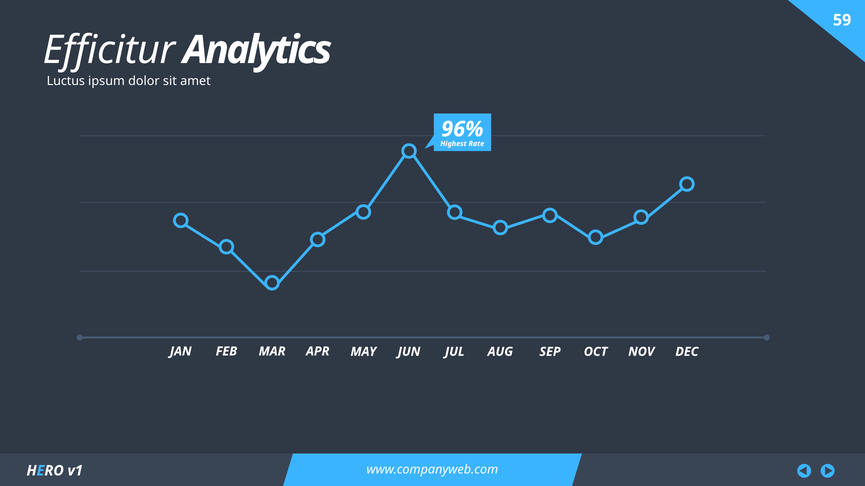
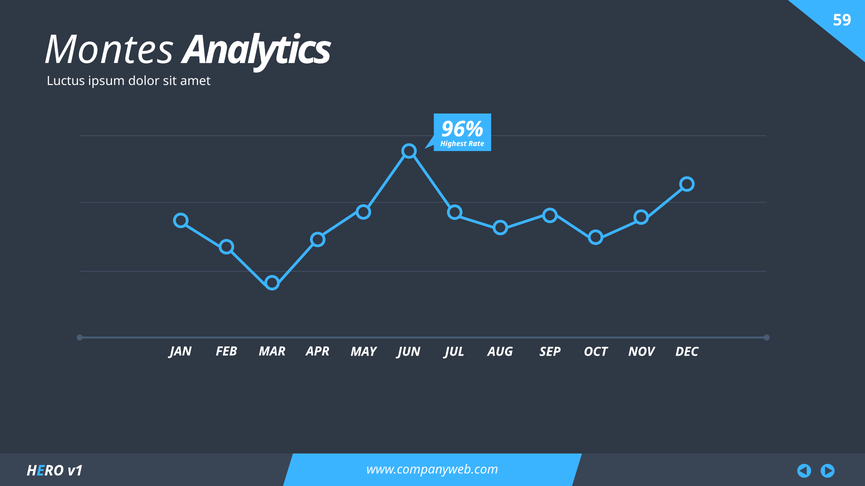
Efficitur: Efficitur -> Montes (109, 50)
